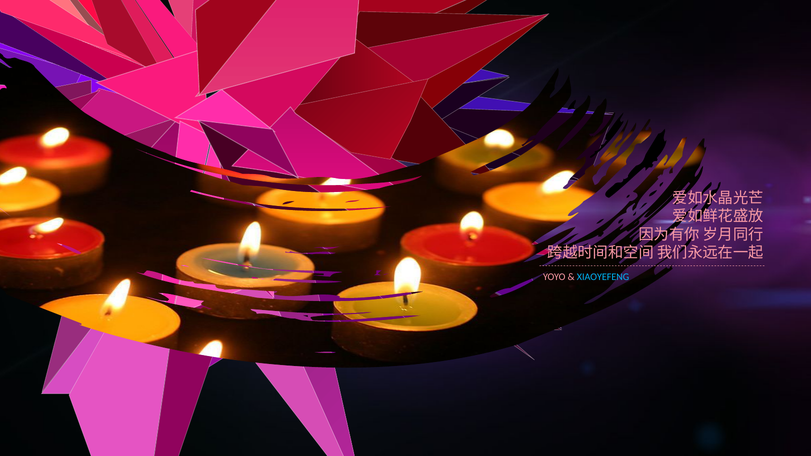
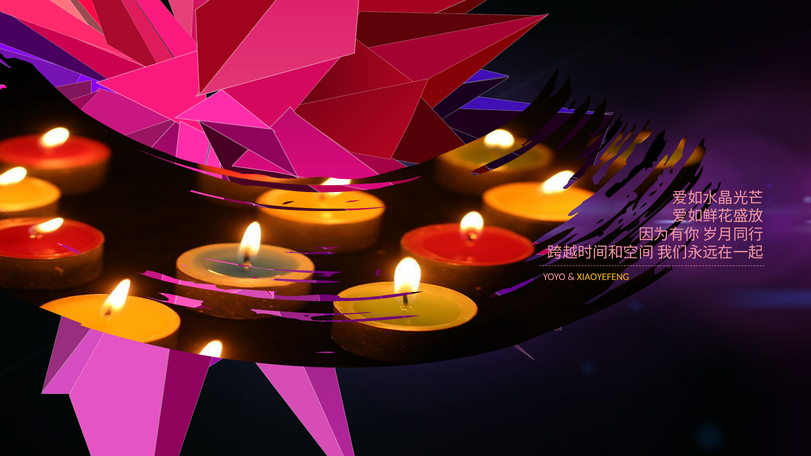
XIAOYEFENG colour: light blue -> yellow (603, 277)
